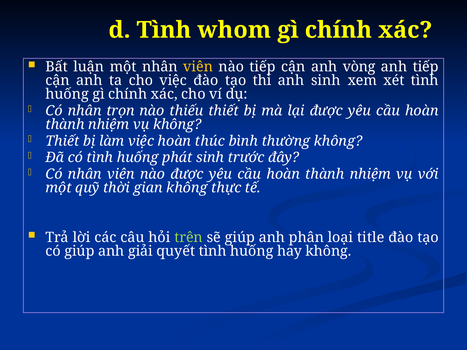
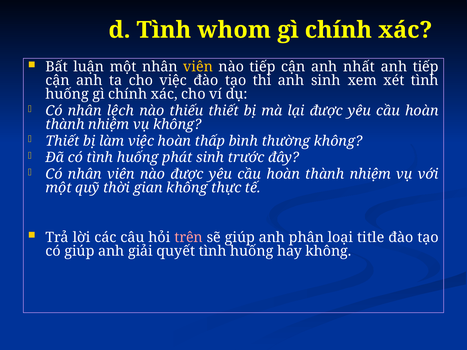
vòng: vòng -> nhất (359, 67)
trọn: trọn -> lệch (120, 111)
thúc: thúc -> thấp (210, 141)
trên colour: light green -> pink (189, 238)
